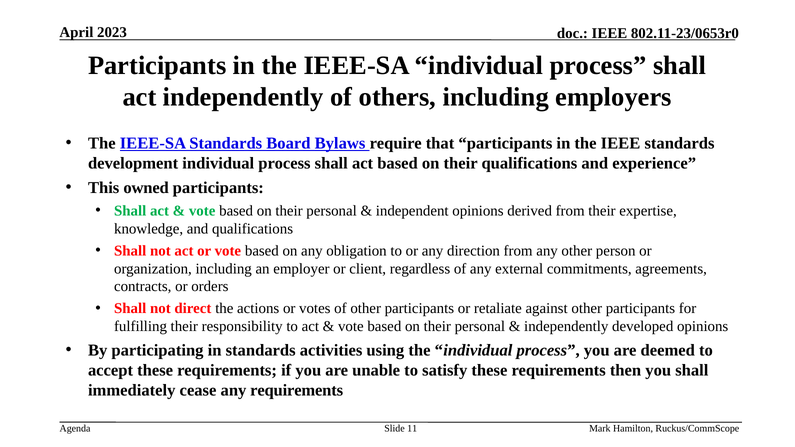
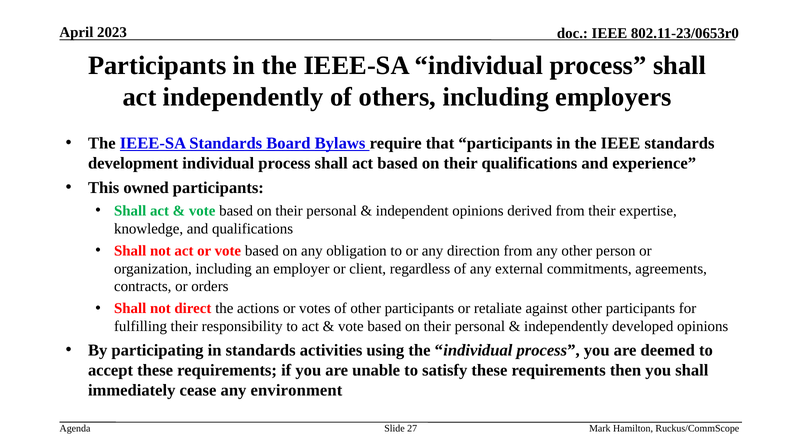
any requirements: requirements -> environment (296, 390)
11: 11 -> 27 (412, 429)
